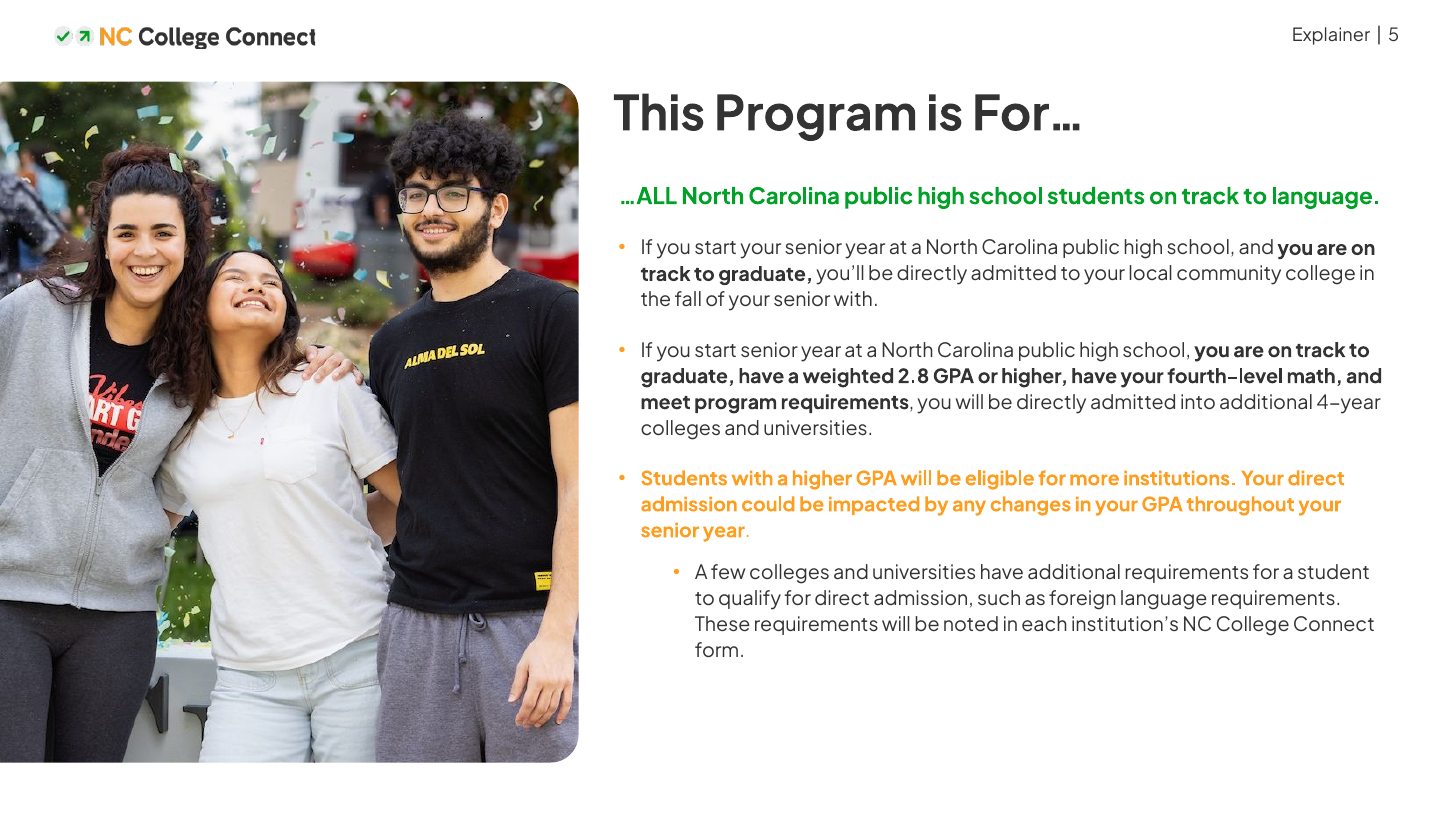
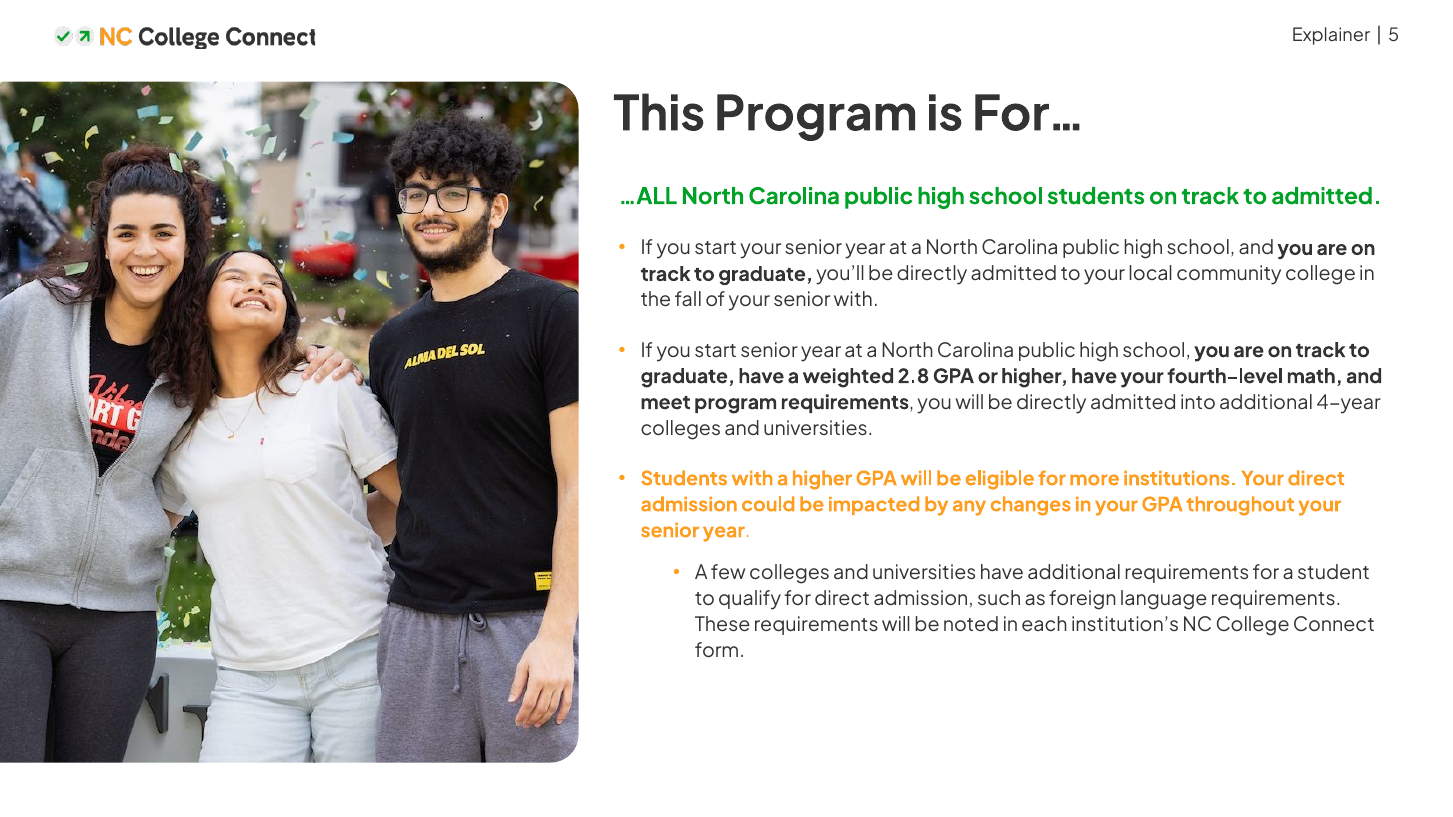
to language: language -> admitted (1326, 197)
